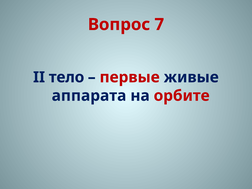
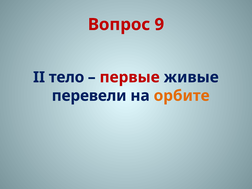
7: 7 -> 9 (159, 24)
аппарата: аппарата -> перевели (89, 96)
орбите colour: red -> orange (182, 96)
